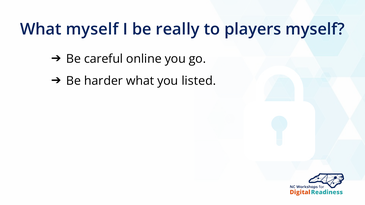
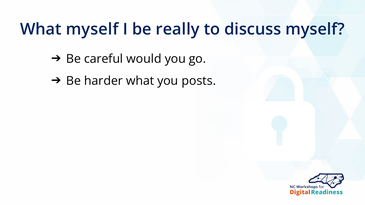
players: players -> discuss (253, 29)
online: online -> would (144, 59)
listed: listed -> posts (199, 81)
